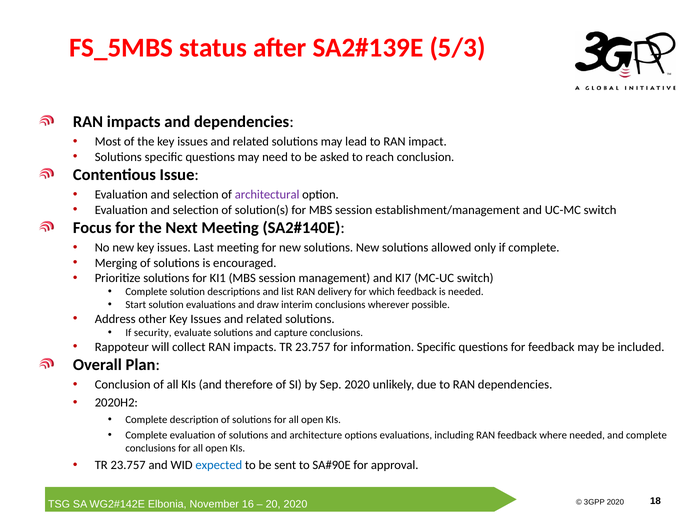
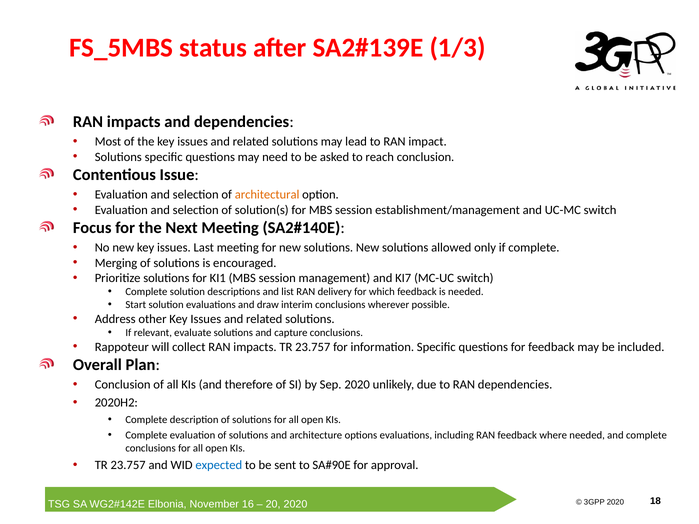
5/3: 5/3 -> 1/3 (458, 48)
architectural colour: purple -> orange (267, 195)
security: security -> relevant (153, 333)
